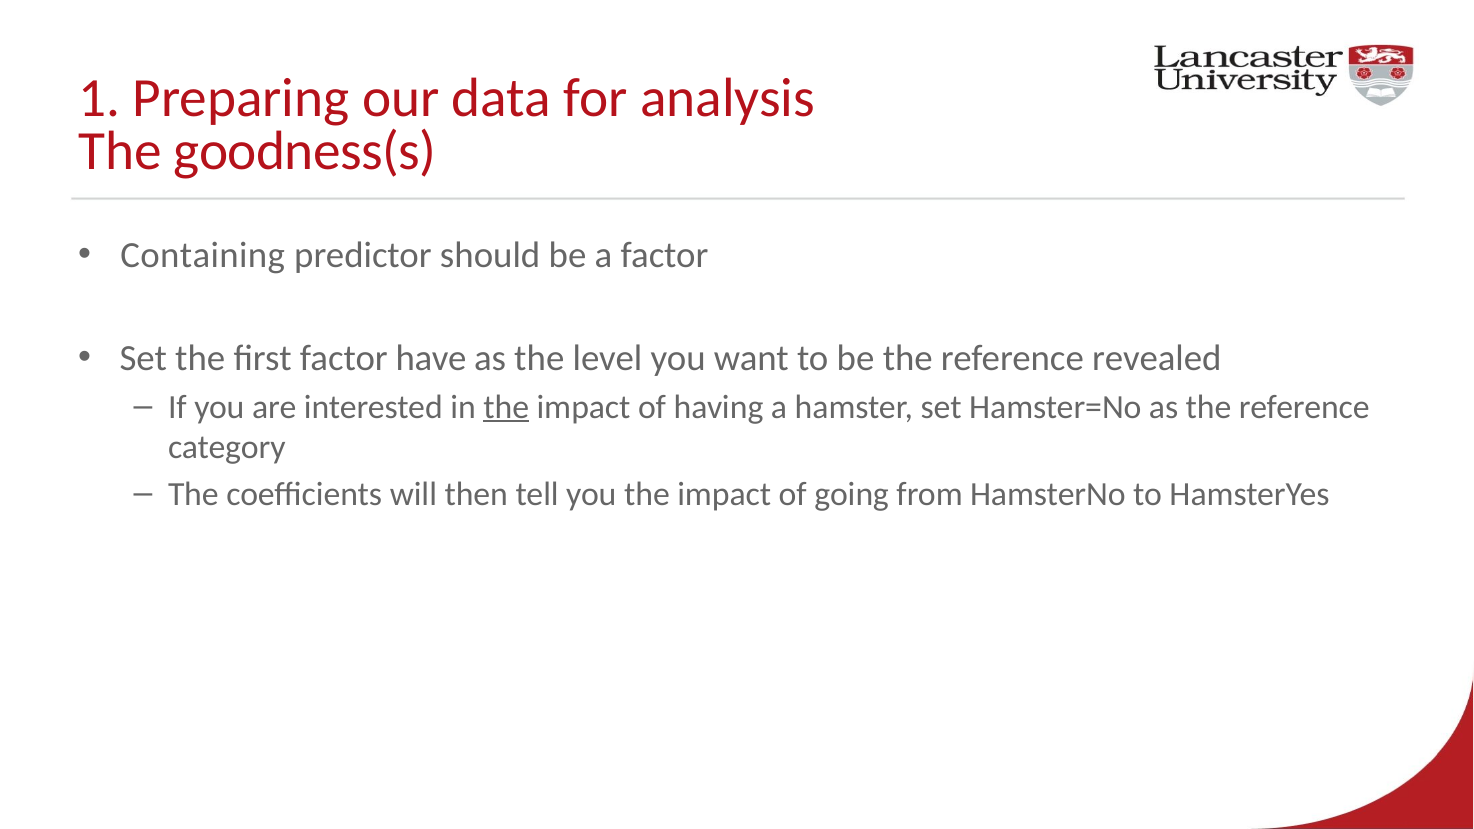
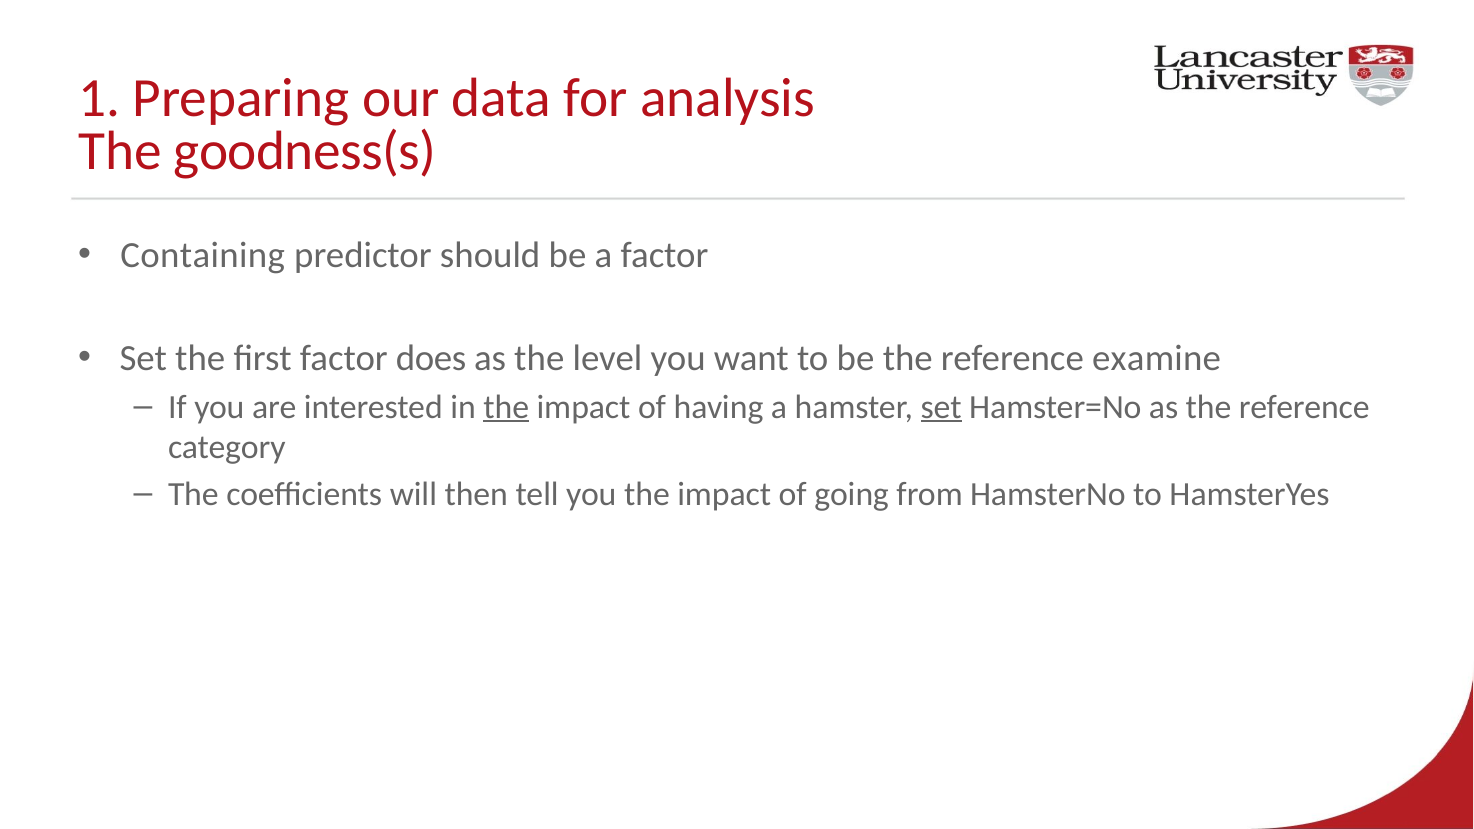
have: have -> does (431, 358)
revealed: revealed -> examine (1157, 358)
set underline: none -> present (941, 407)
